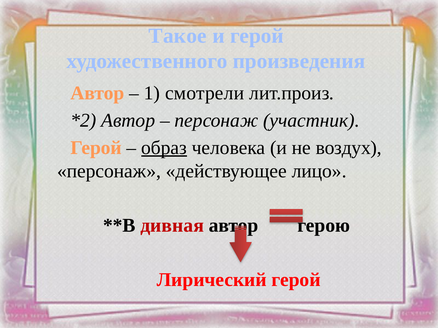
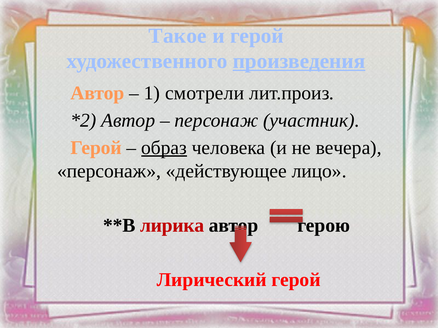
произведения underline: none -> present (299, 61)
воздух: воздух -> вечера (349, 148)
дивная: дивная -> лирика (172, 226)
